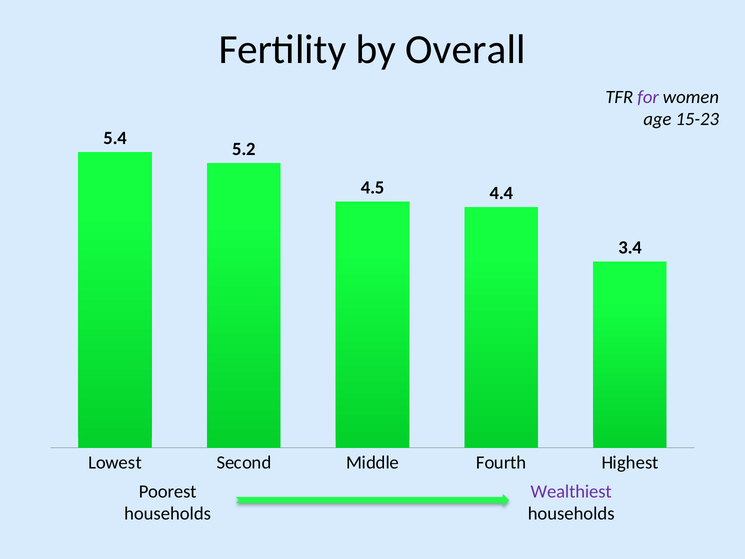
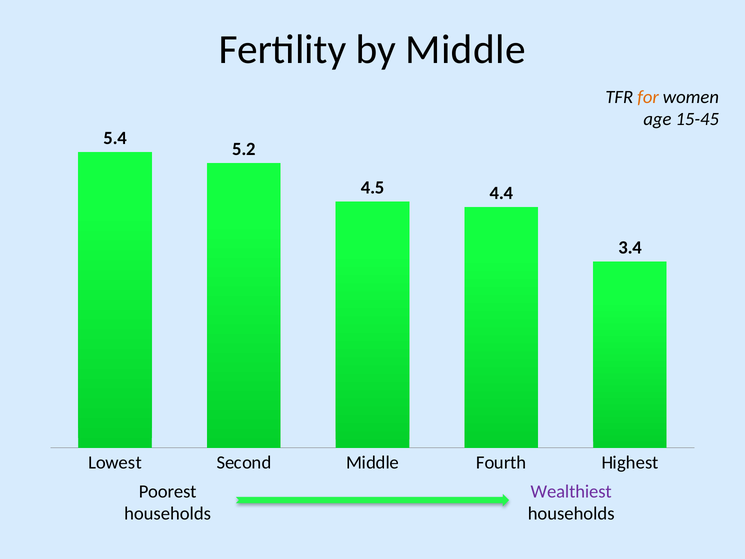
by Overall: Overall -> Middle (465, 49)
for colour: purple -> orange (648, 97)
15-23: 15-23 -> 15-45 (697, 119)
